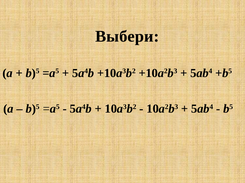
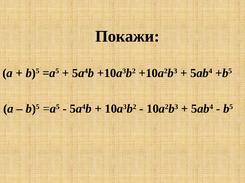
Выбери: Выбери -> Покажи (127, 36)
